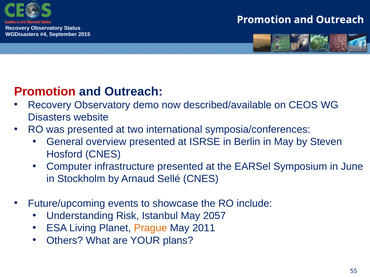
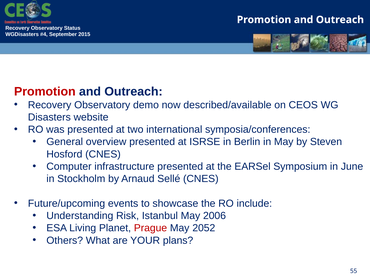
2057: 2057 -> 2006 (215, 216)
Prague colour: orange -> red (150, 228)
2011: 2011 -> 2052 (204, 228)
